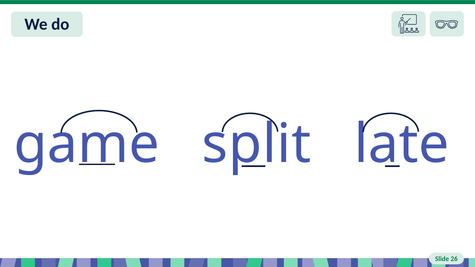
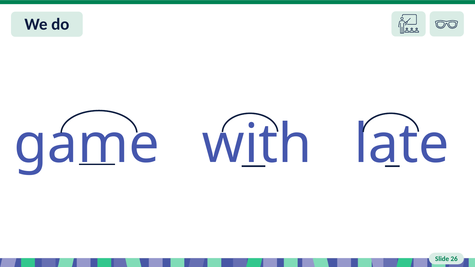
split: split -> with (257, 144)
